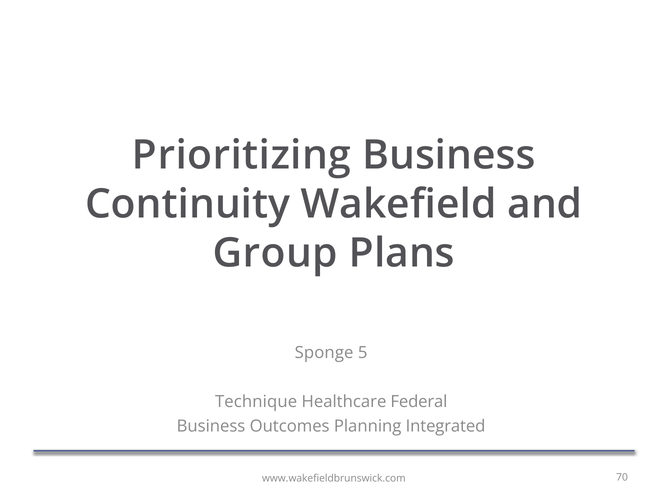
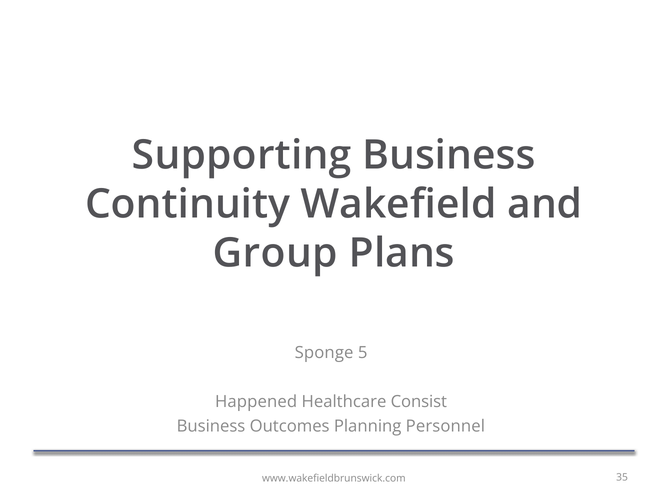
Prioritizing: Prioritizing -> Supporting (242, 155)
Technique: Technique -> Happened (256, 402)
Federal: Federal -> Consist (419, 402)
Integrated: Integrated -> Personnel (445, 426)
70: 70 -> 35 (622, 478)
